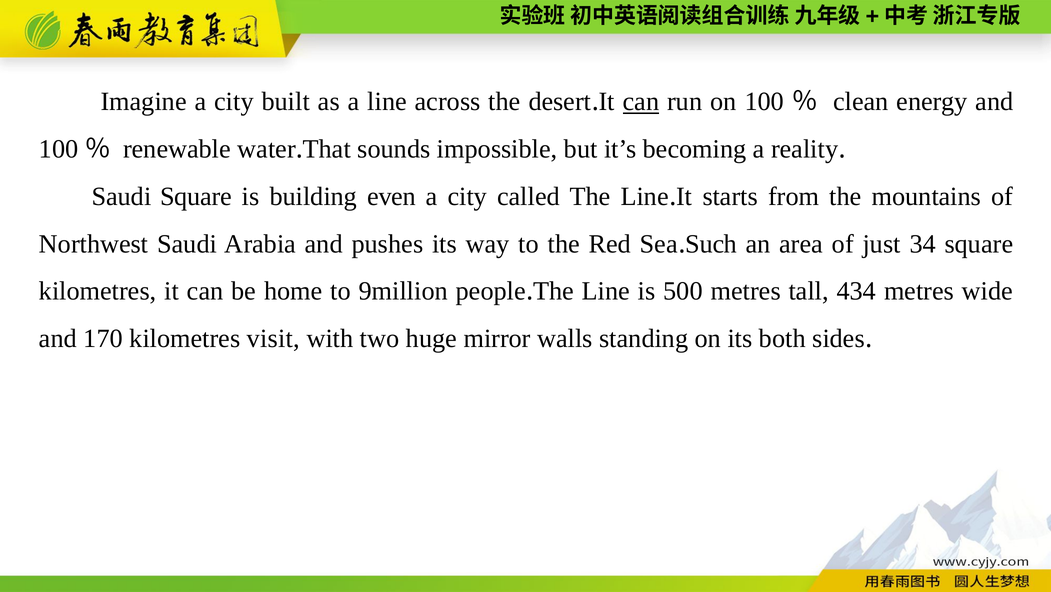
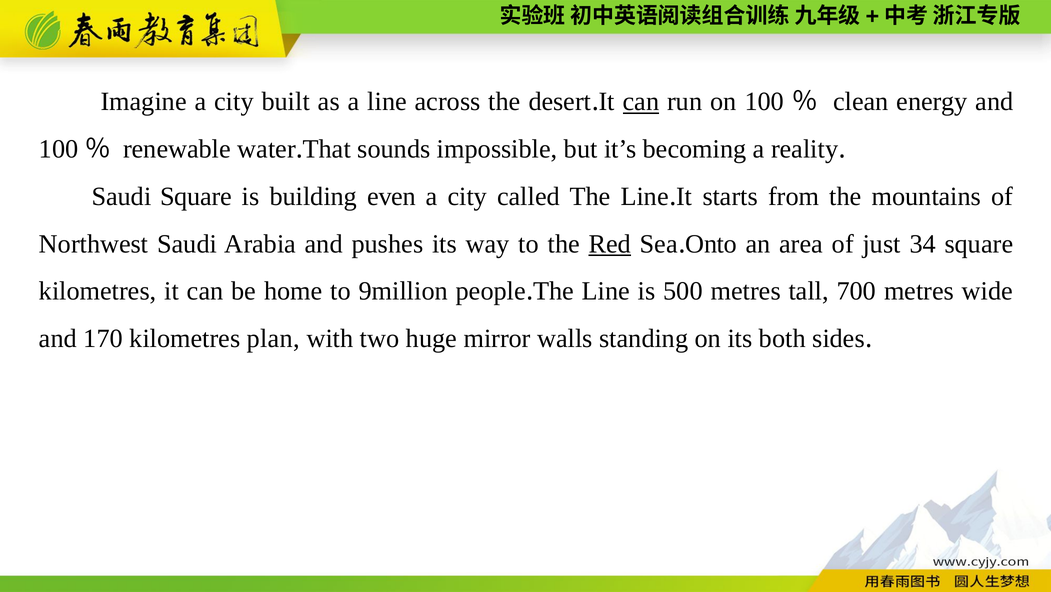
Red underline: none -> present (610, 244)
Such: Such -> Onto (711, 244)
434: 434 -> 700 (856, 291)
visit: visit -> plan (273, 338)
